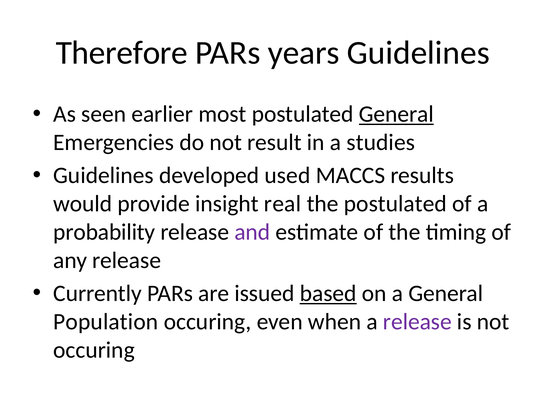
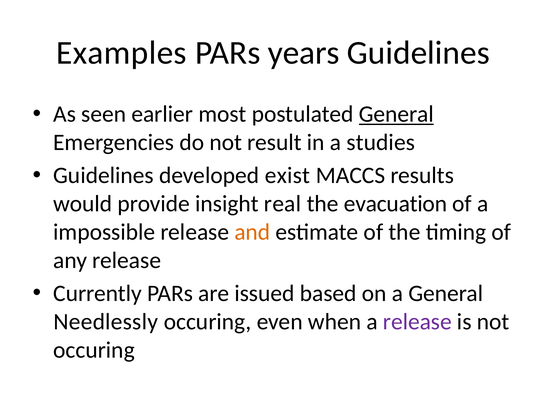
Therefore: Therefore -> Examples (121, 53)
used: used -> exist (287, 175)
the postulated: postulated -> evacuation (395, 204)
probability: probability -> impossible (104, 232)
and colour: purple -> orange (252, 232)
based underline: present -> none (328, 293)
Population: Population -> Needlessly (106, 321)
